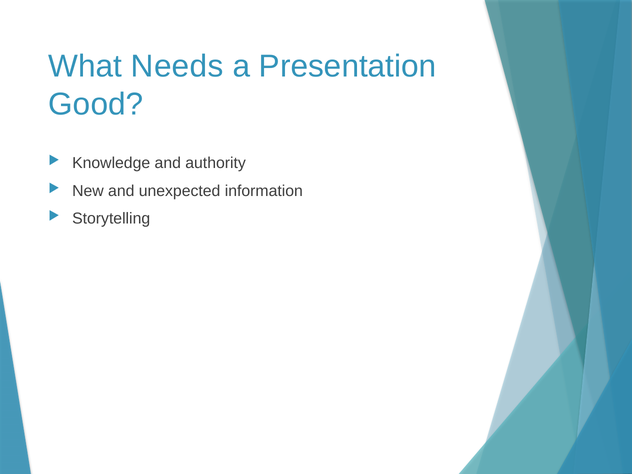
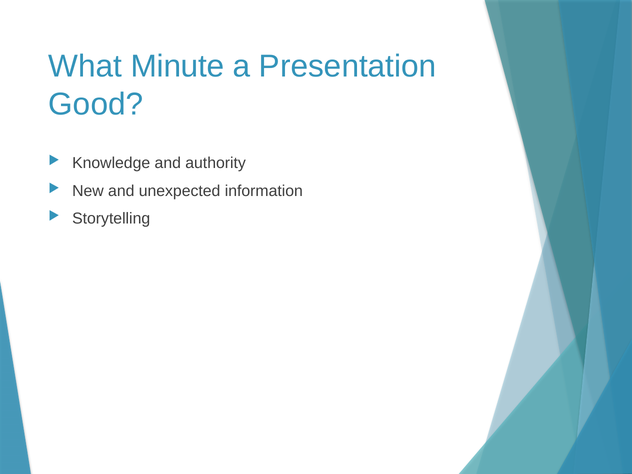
Needs: Needs -> Minute (178, 66)
